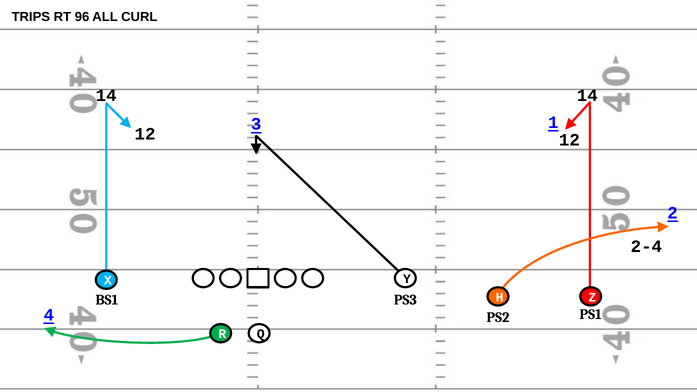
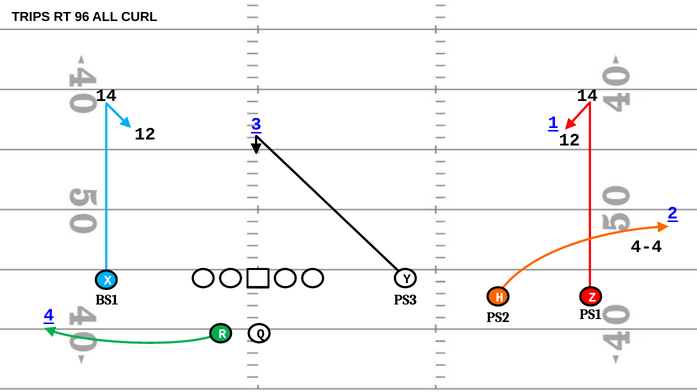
2-4: 2-4 -> 4-4 (646, 247)
